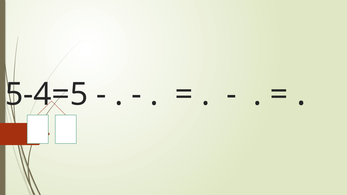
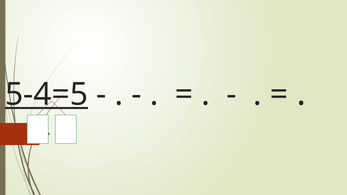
5-4=5 underline: none -> present (46, 94)
